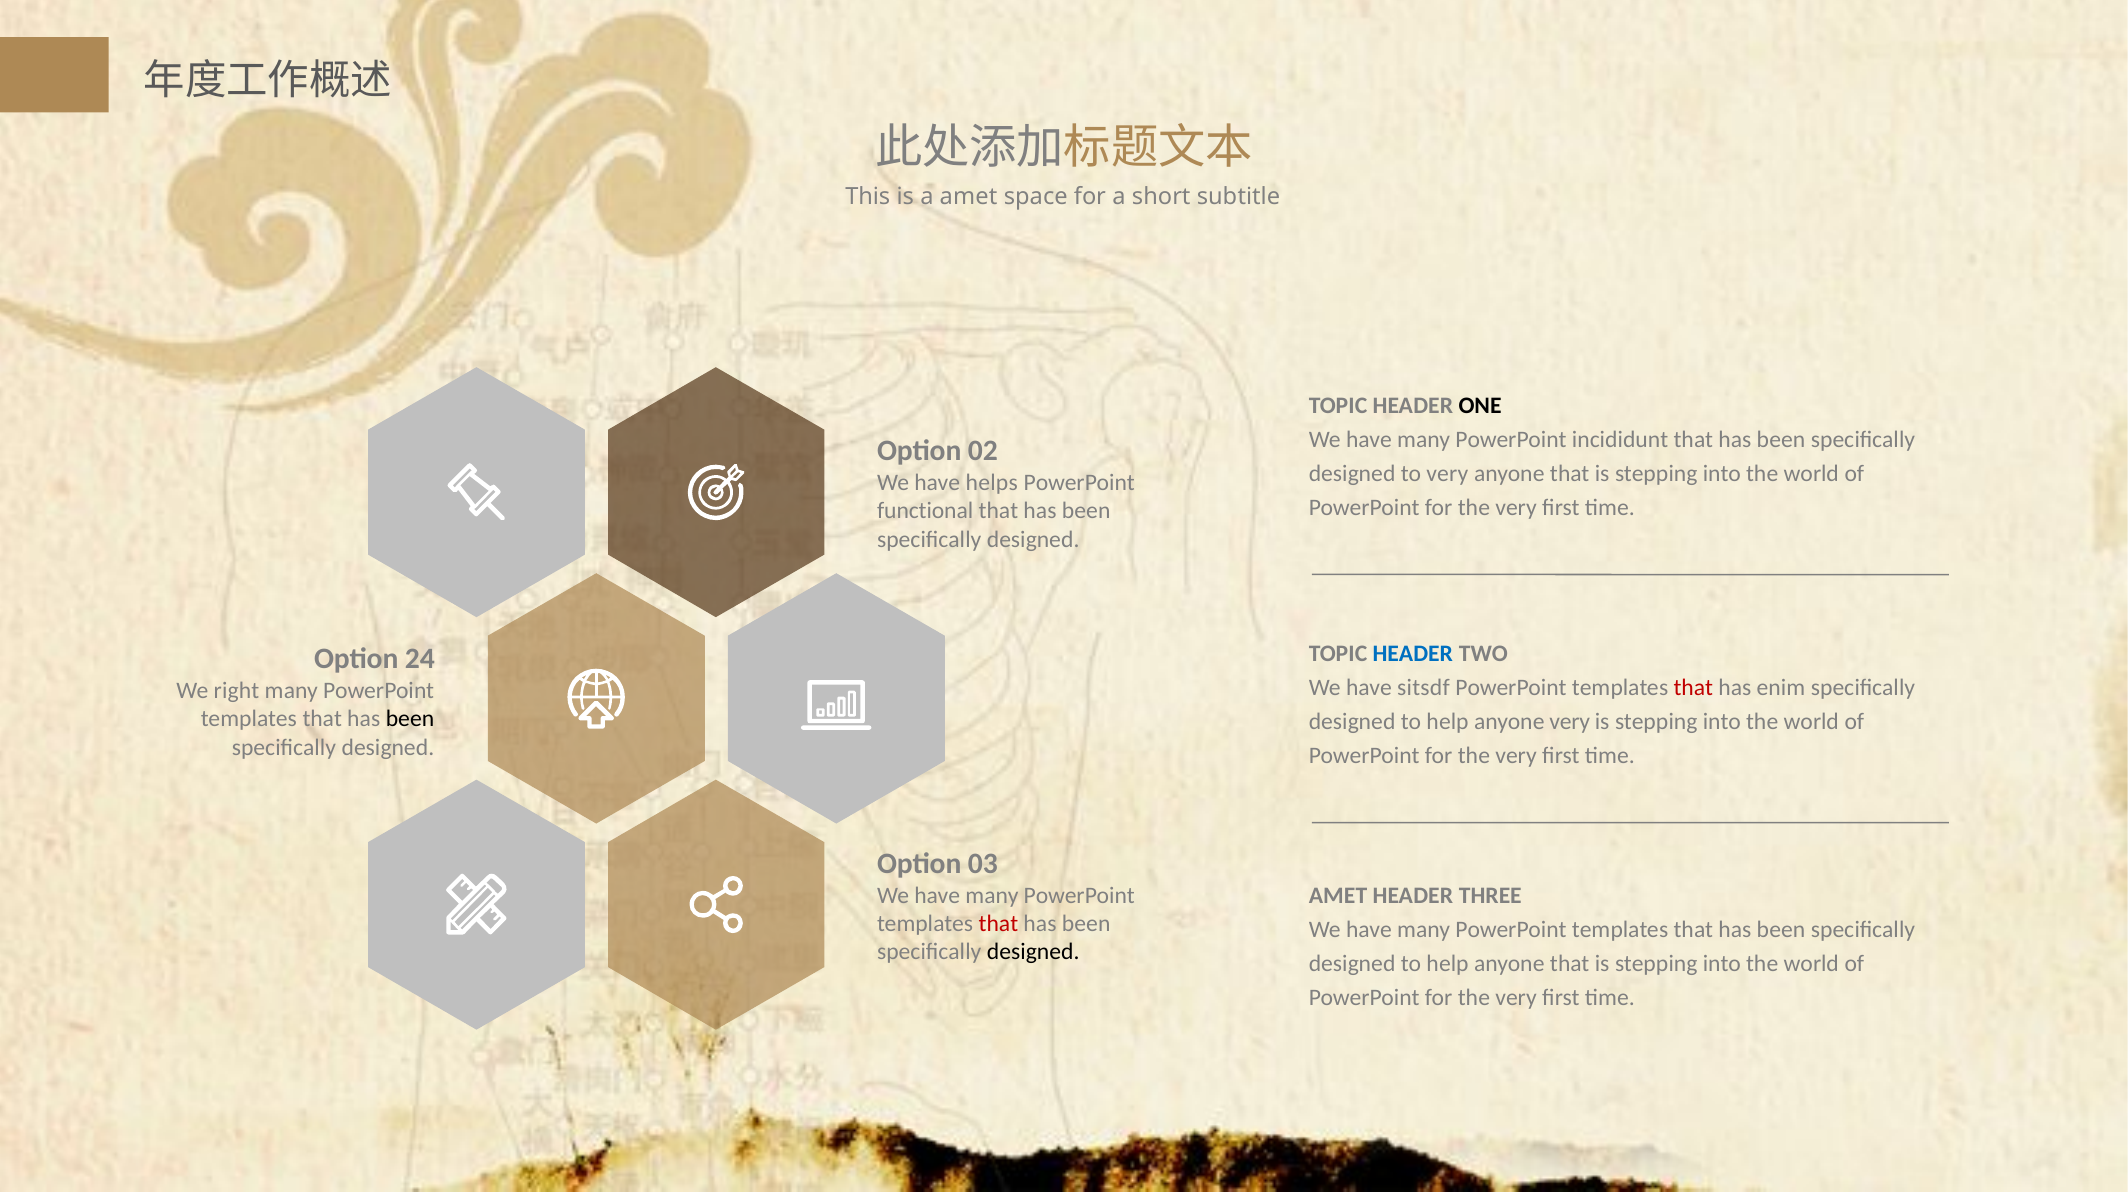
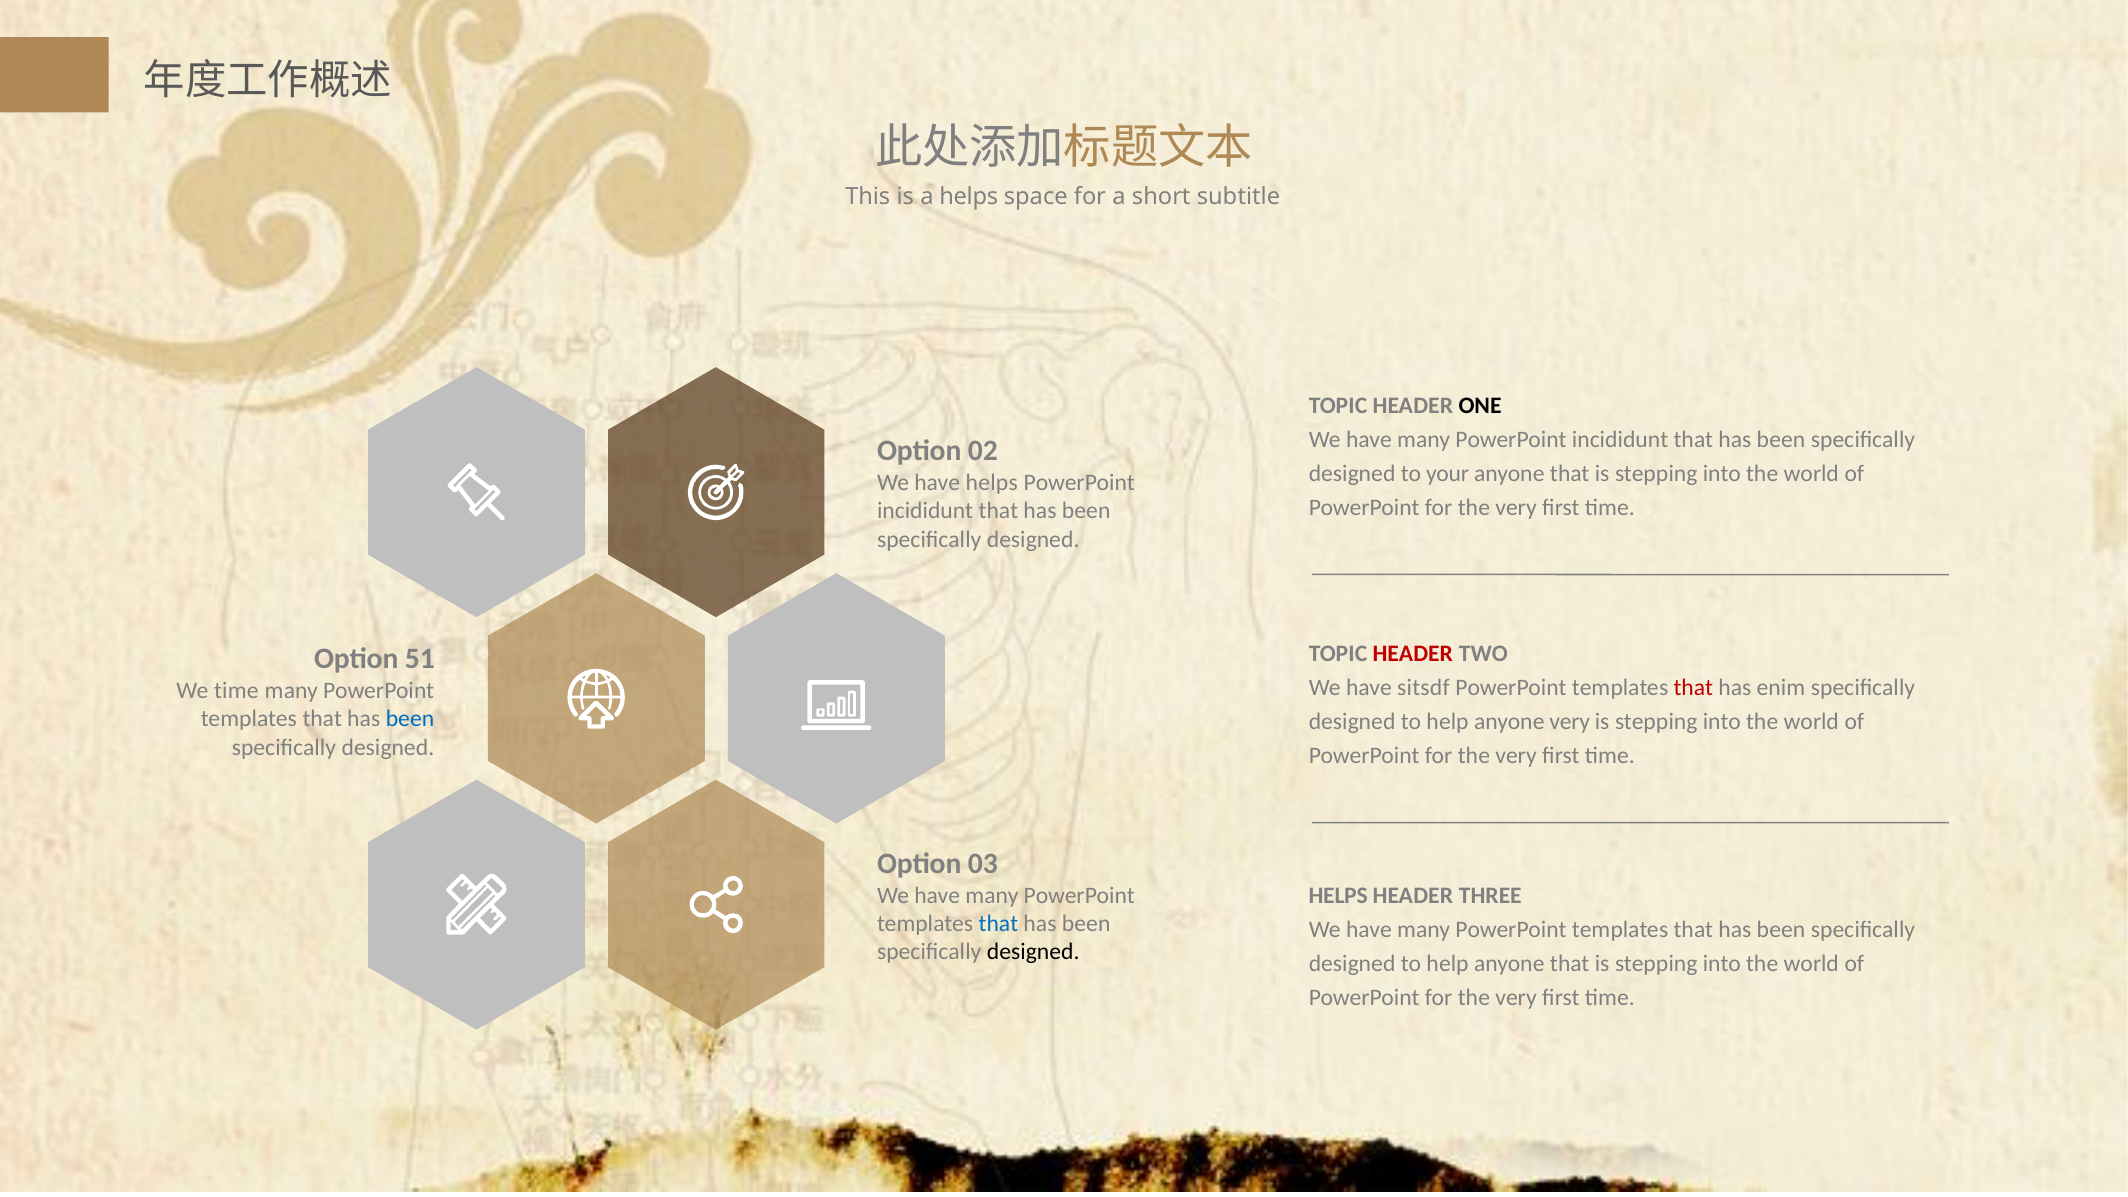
a amet: amet -> helps (969, 197)
to very: very -> your (1448, 474)
functional: functional -> incididunt (925, 511)
HEADER colour: blue -> red (1413, 654)
24: 24 -> 51 (420, 659)
We right: right -> time (236, 691)
been colour: black -> blue (410, 719)
AMET: AMET -> HELPS (1338, 896)
that colour: red -> blue (998, 924)
